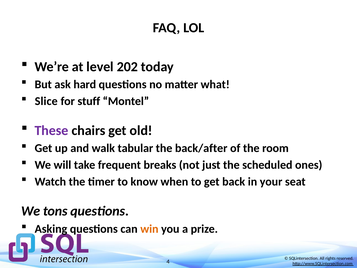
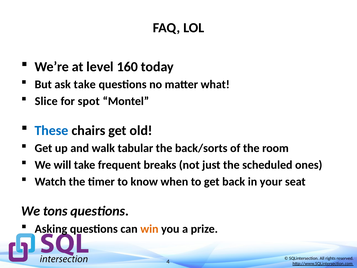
202: 202 -> 160 (127, 67)
ask hard: hard -> take (85, 84)
stuff: stuff -> spot (89, 101)
These colour: purple -> blue (52, 130)
back/after: back/after -> back/sorts (201, 148)
